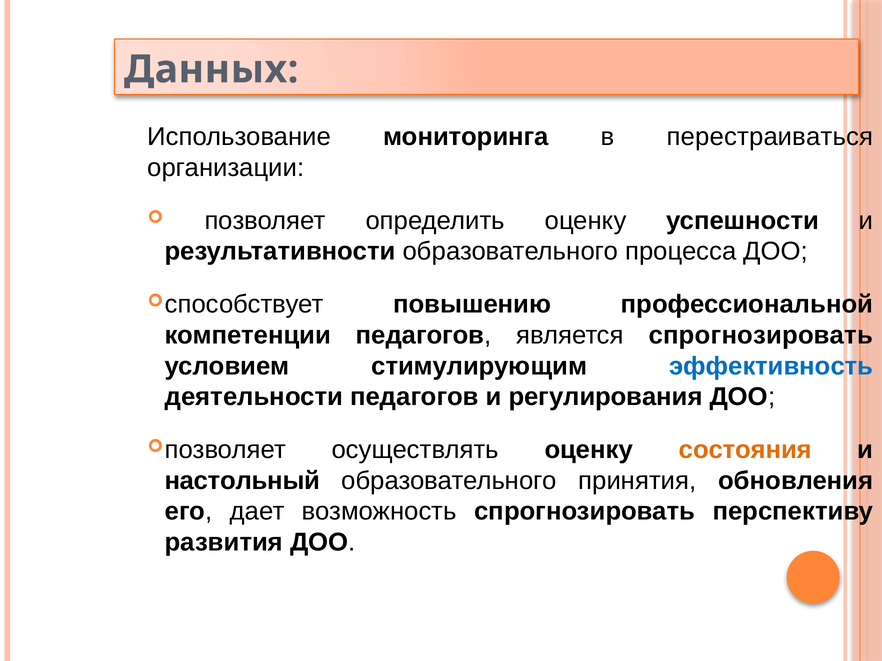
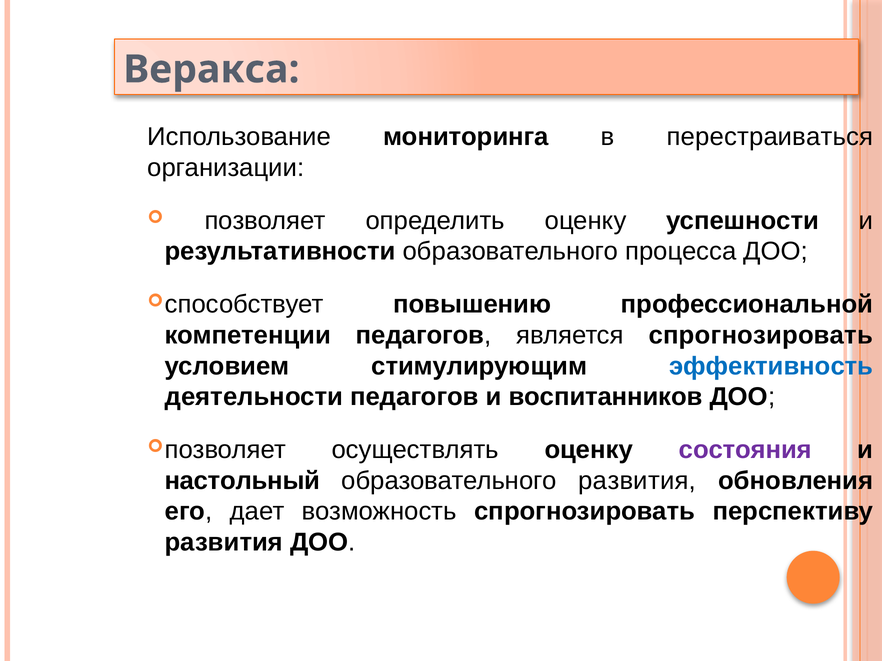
Данных: Данных -> Веракса (211, 69)
регулирования: регулирования -> воспитанников (606, 397)
состояния colour: orange -> purple (745, 450)
образовательного принятия: принятия -> развития (637, 481)
